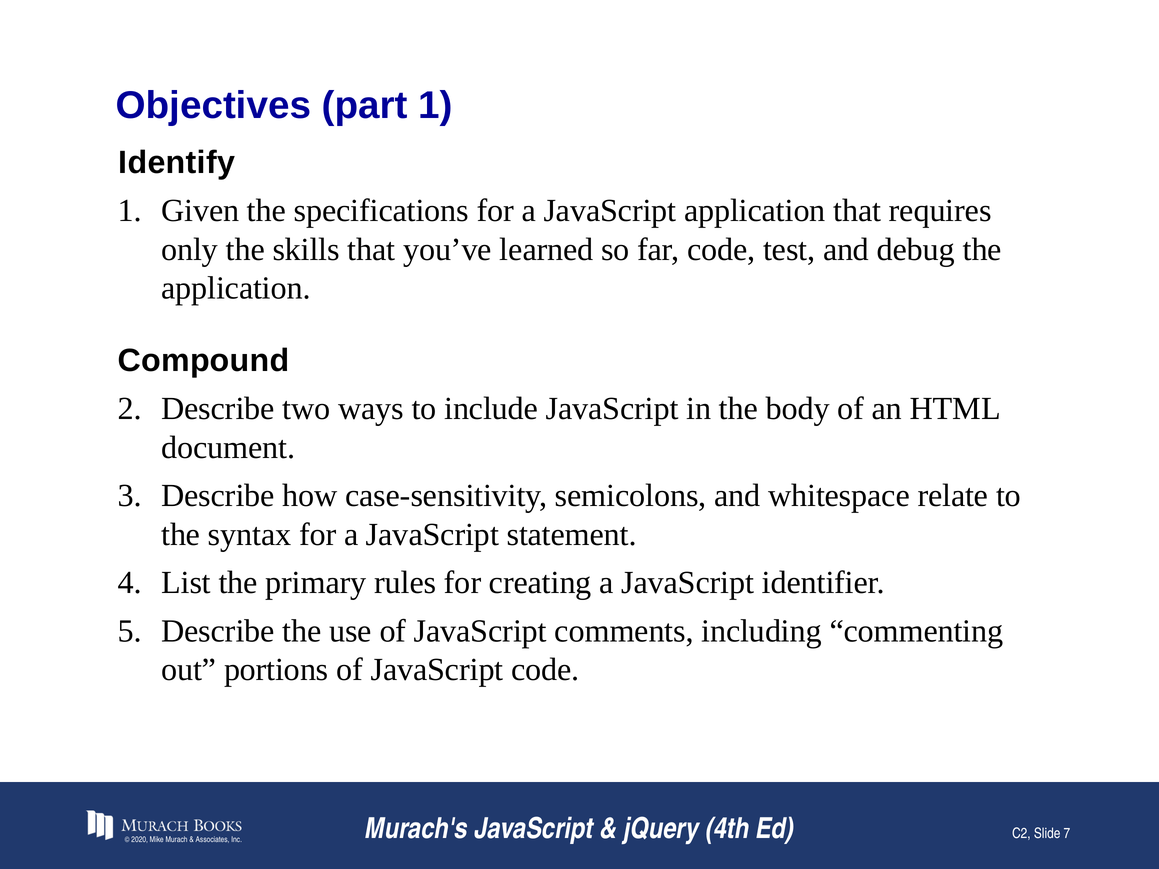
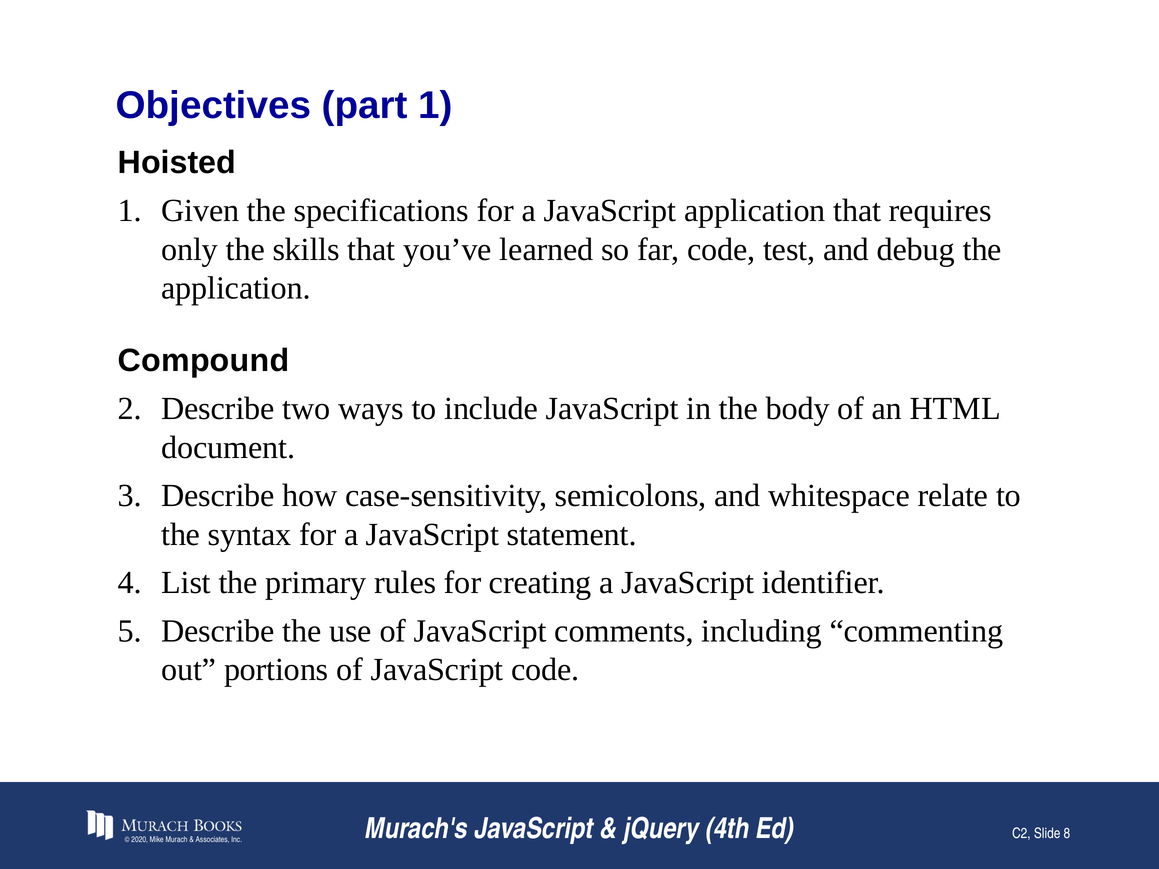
Identify: Identify -> Hoisted (177, 163)
7: 7 -> 8 (1067, 834)
